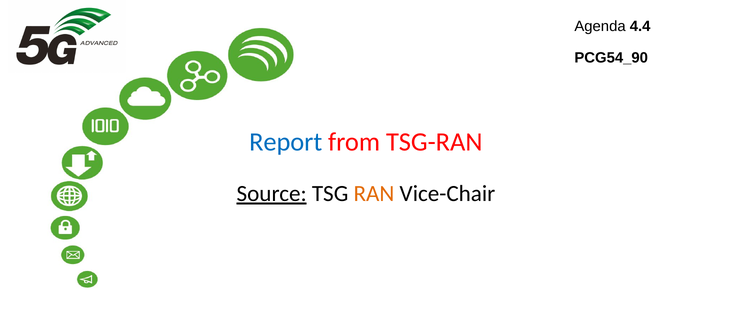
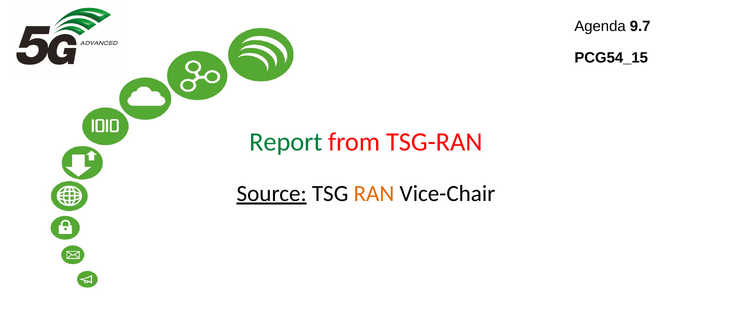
4.4: 4.4 -> 9.7 (640, 26)
PCG54_90: PCG54_90 -> PCG54_15 (611, 58)
Report colour: blue -> green (286, 142)
